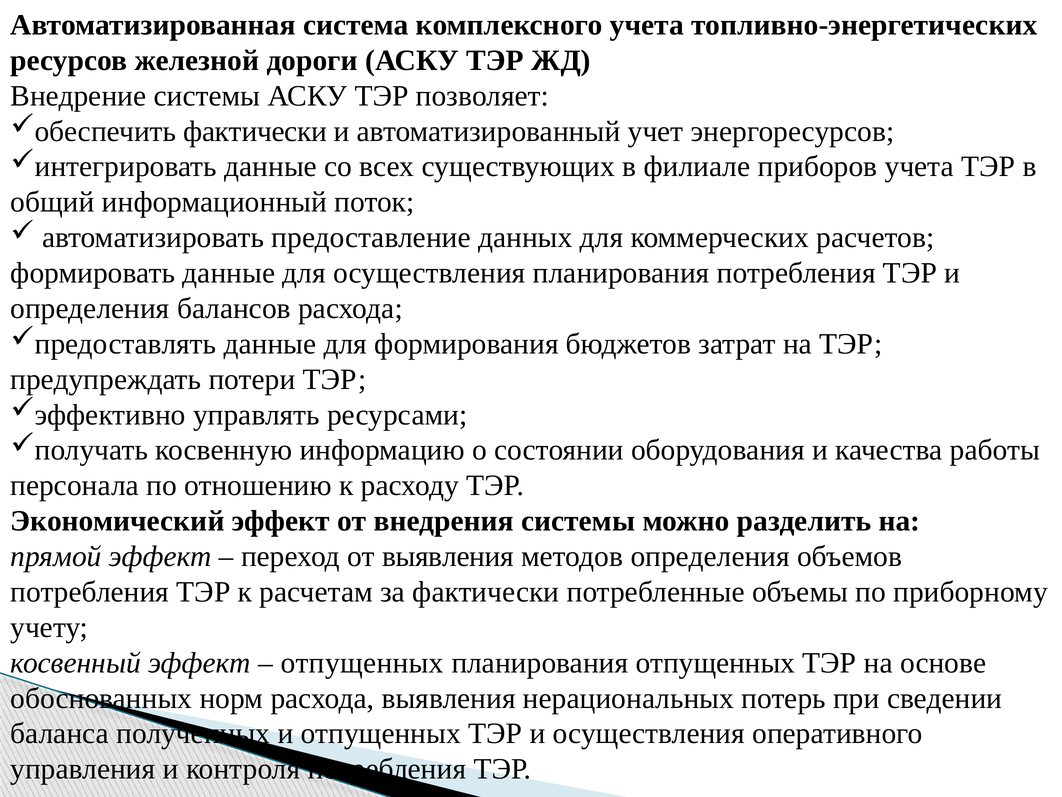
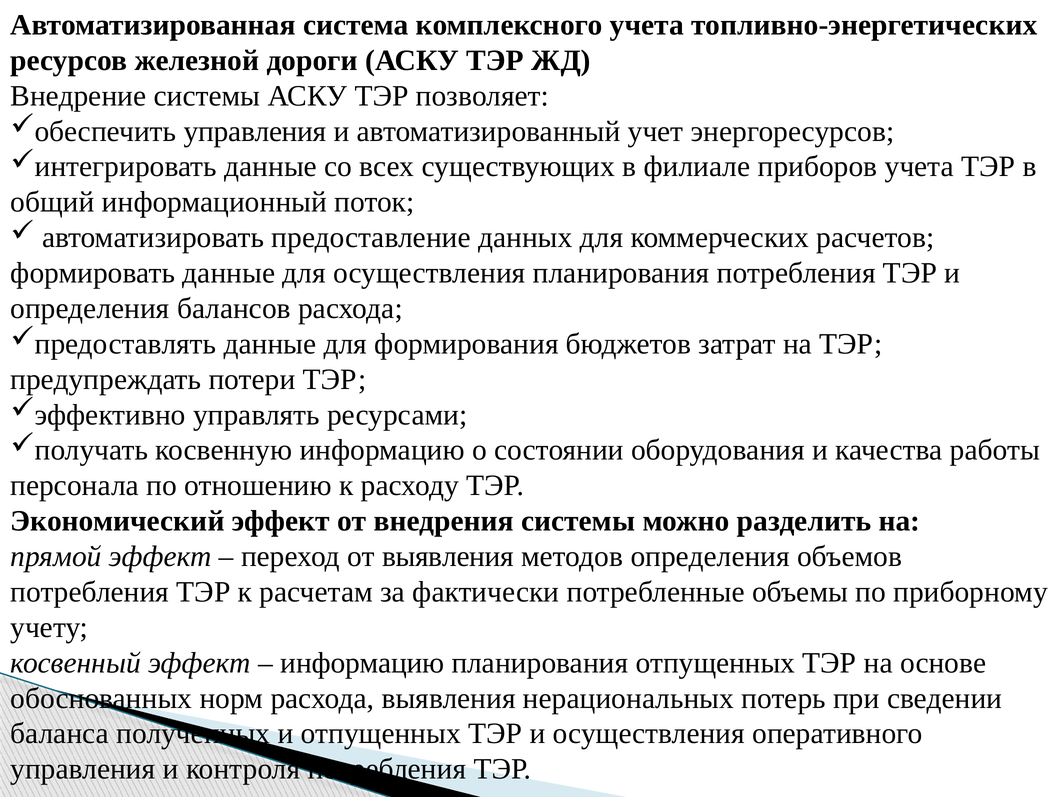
фактически: фактически -> управления (255, 131)
отпущенных: отпущенных -> информацию (362, 662)
